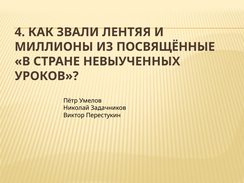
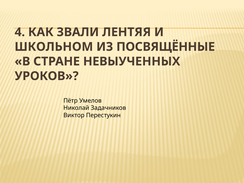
МИЛЛИОНЫ: МИЛЛИОНЫ -> ШКОЛЬНОМ (54, 47)
